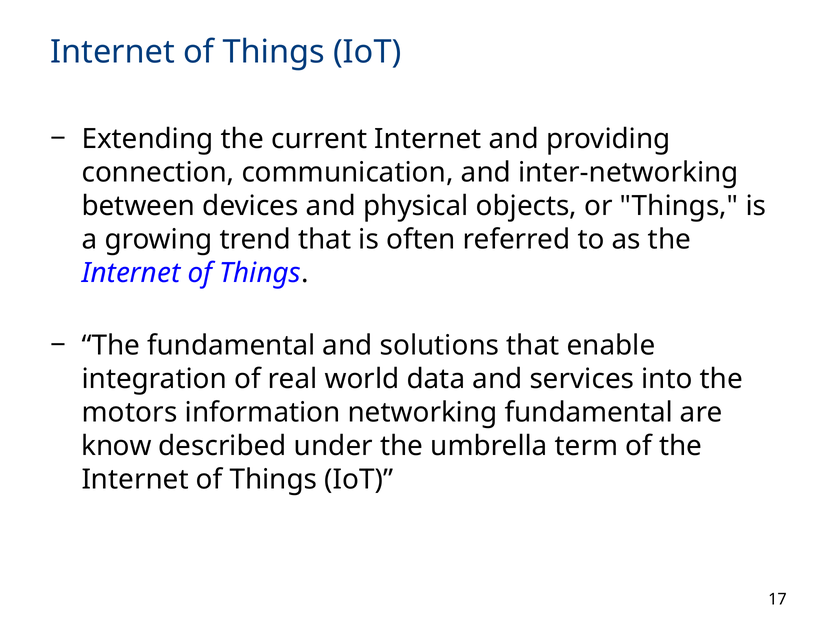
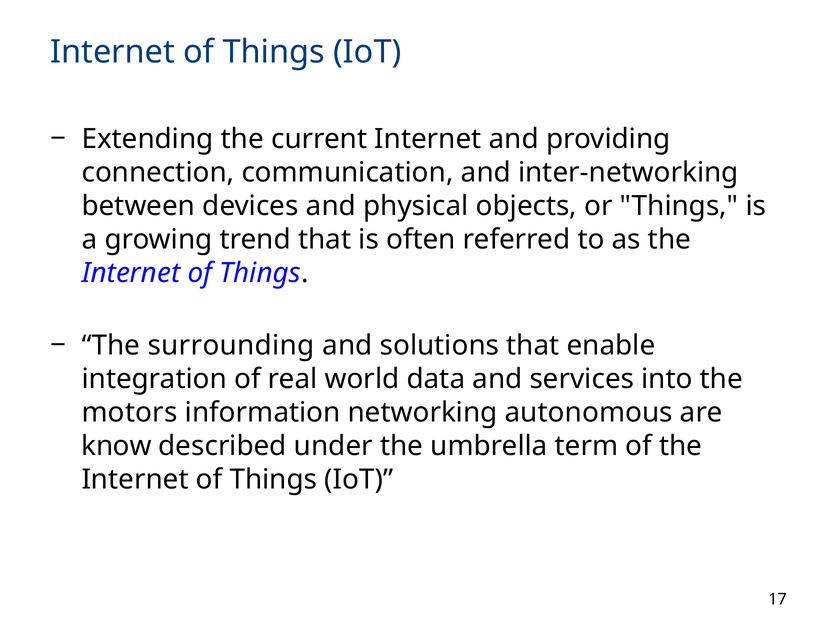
The fundamental: fundamental -> surrounding (231, 345)
networking fundamental: fundamental -> autonomous (589, 412)
